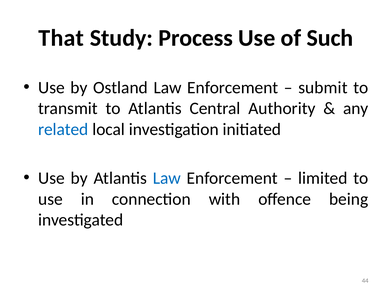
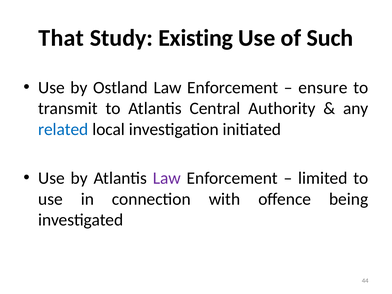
Process: Process -> Existing (196, 38)
submit: submit -> ensure (323, 88)
Law colour: blue -> purple (167, 178)
